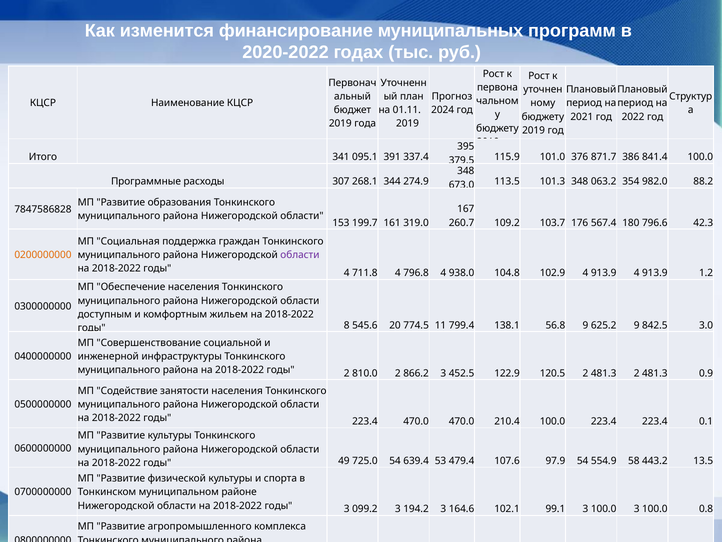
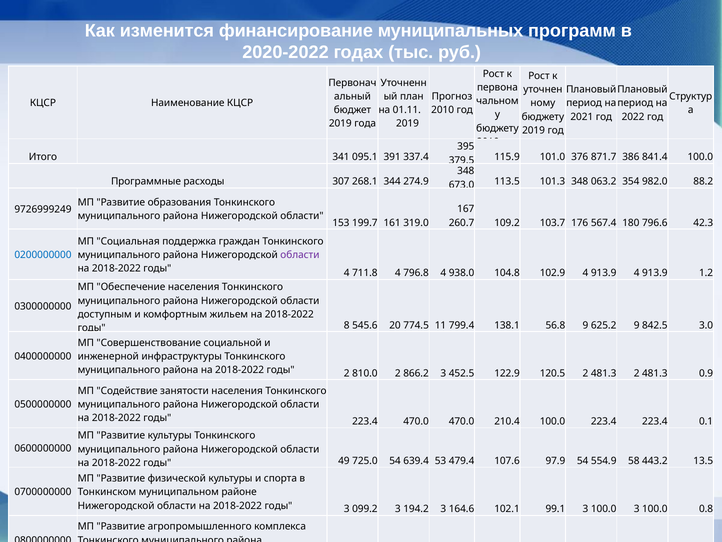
2024: 2024 -> 2010 (443, 110)
7847586828: 7847586828 -> 9726999249 (43, 209)
0200000000 colour: orange -> blue (43, 255)
